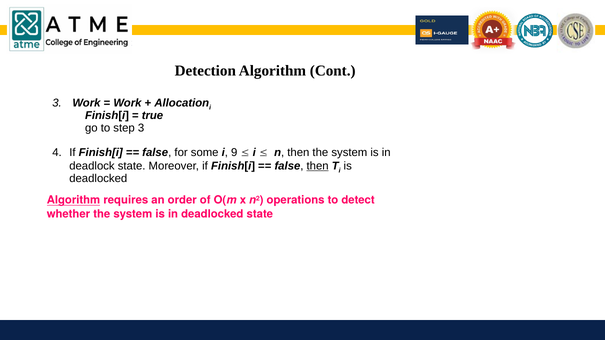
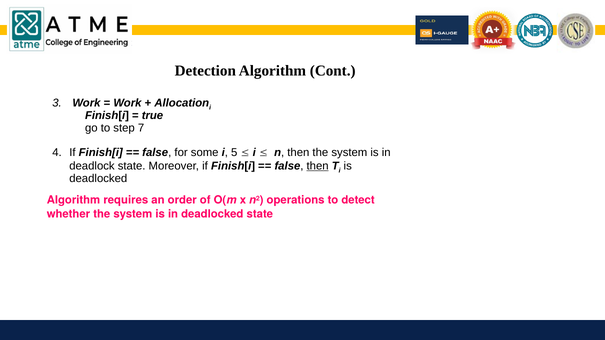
step 3: 3 -> 7 (141, 128)
9: 9 -> 5 (234, 153)
Algorithm underline: present -> none (73, 200)
